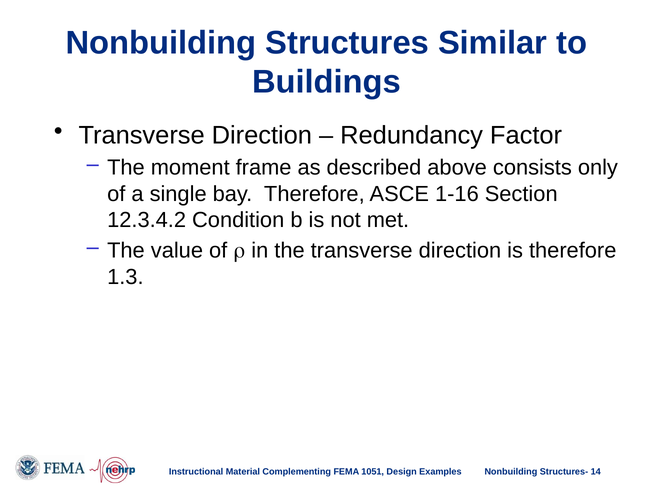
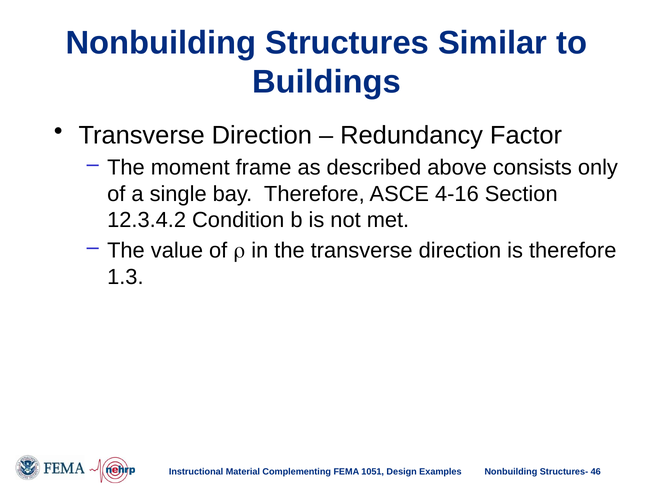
1-16: 1-16 -> 4-16 (457, 194)
14: 14 -> 46 (596, 472)
